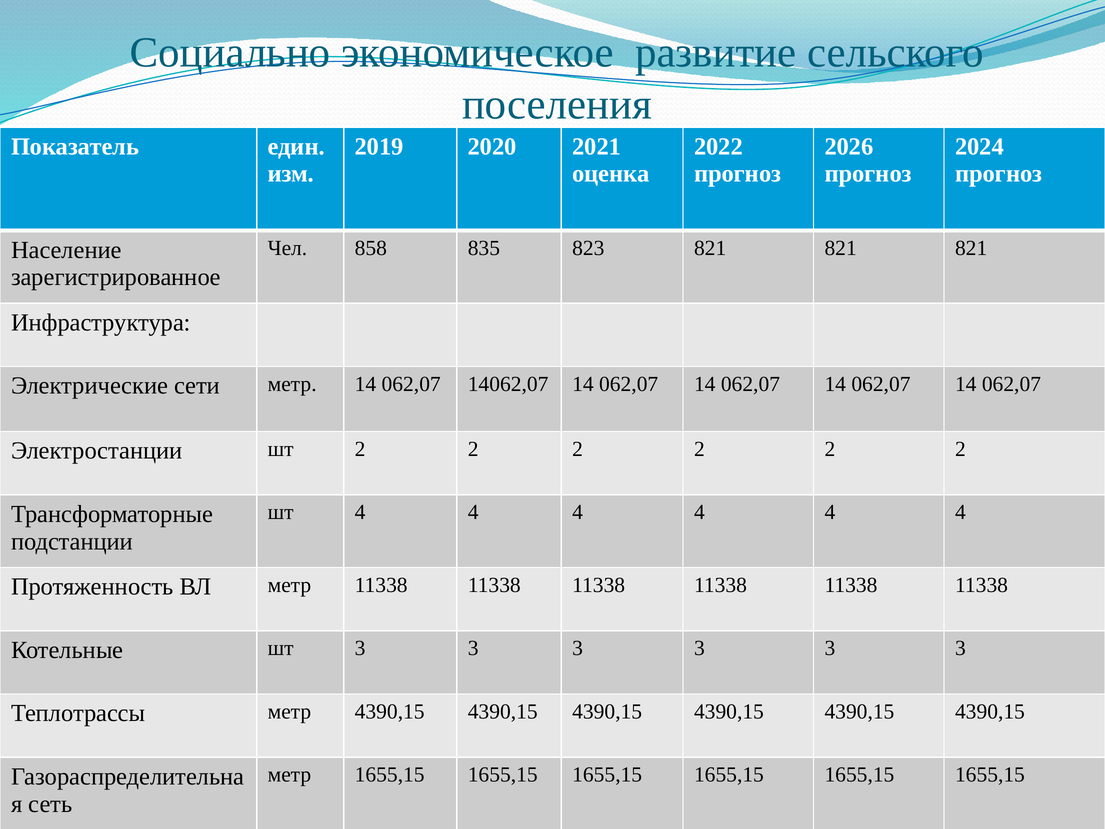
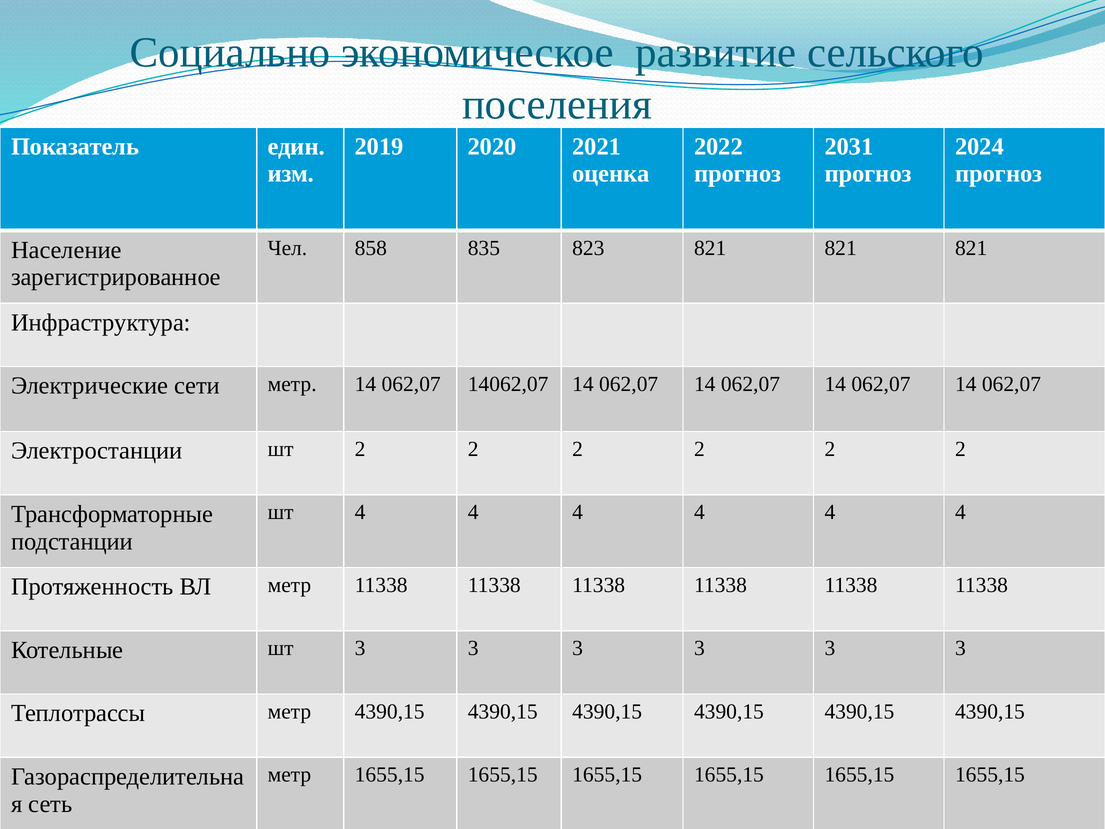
2026: 2026 -> 2031 (849, 147)
